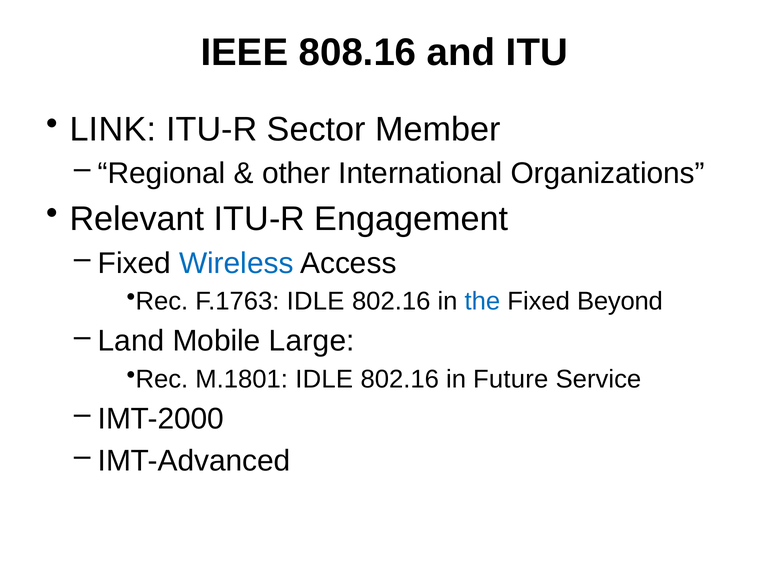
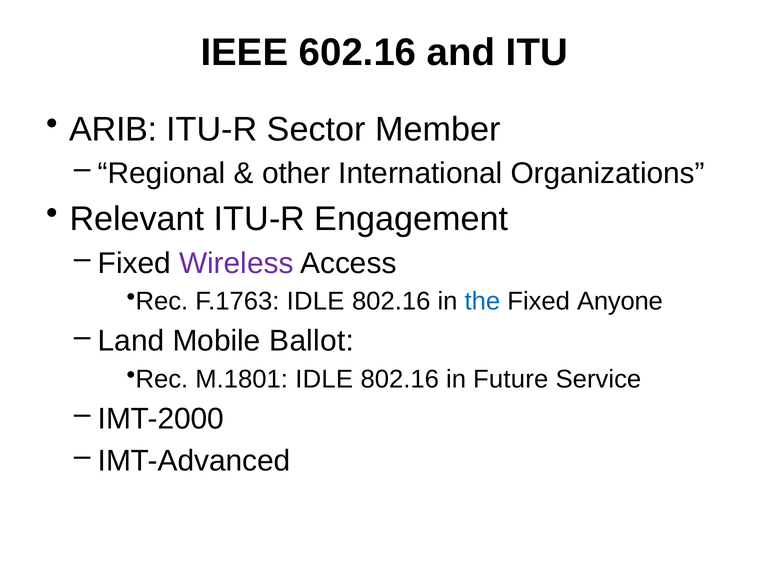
808.16: 808.16 -> 602.16 (358, 53)
LINK: LINK -> ARIB (113, 129)
Wireless colour: blue -> purple (236, 263)
Beyond: Beyond -> Anyone (620, 301)
Large: Large -> Ballot (312, 341)
